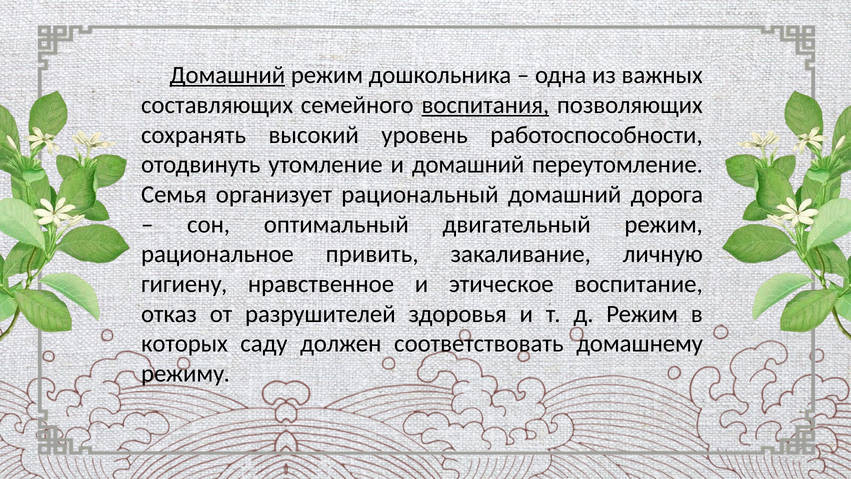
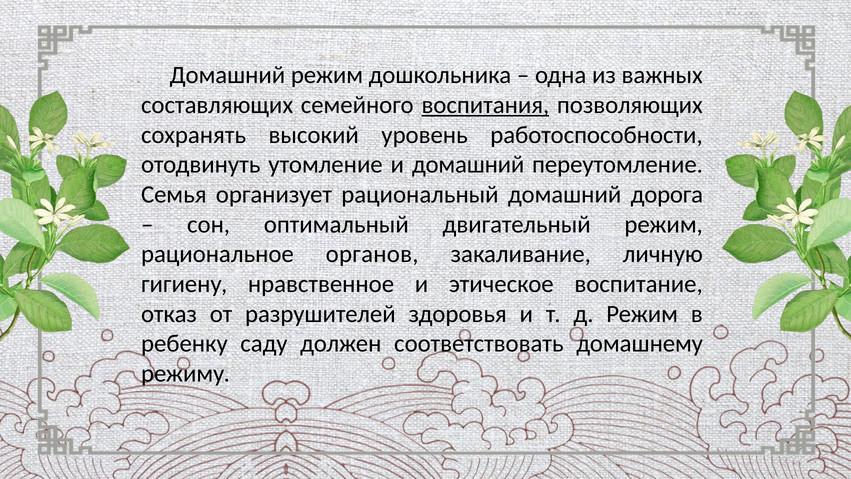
Домашний underline: present -> none (227, 75)
привить: привить -> органов (372, 254)
которых: которых -> ребенку (184, 343)
